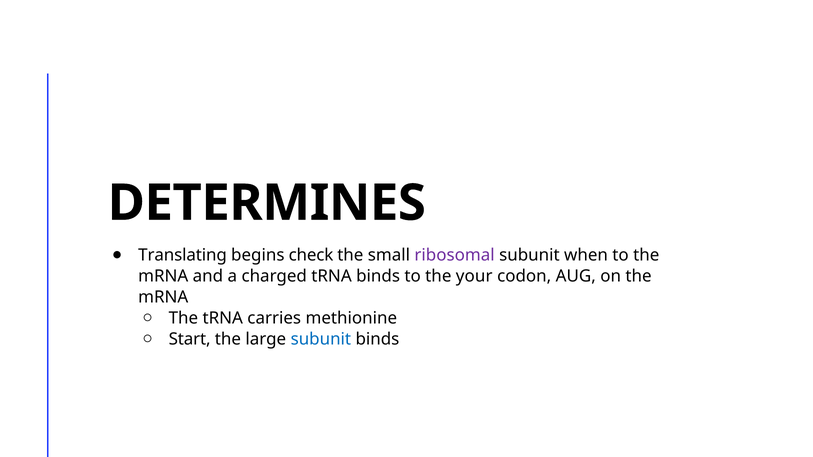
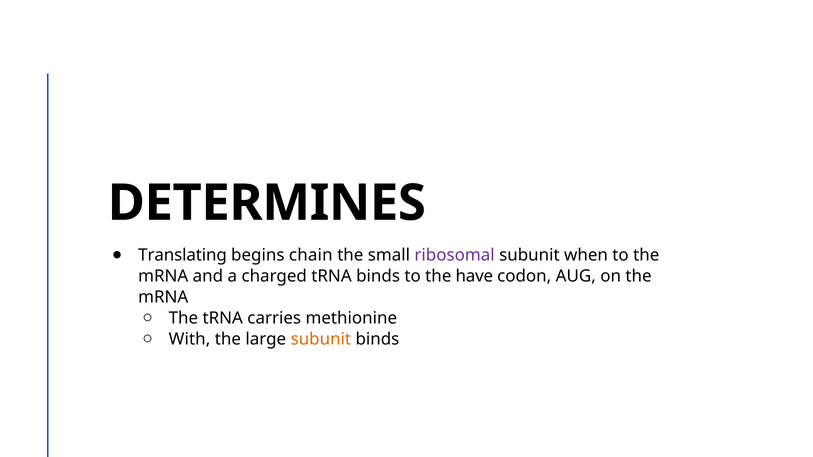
check: check -> chain (311, 255)
your: your -> have (474, 276)
Start: Start -> With (190, 339)
subunit colour: blue -> orange (321, 339)
